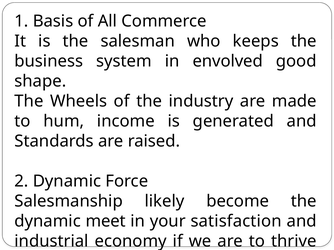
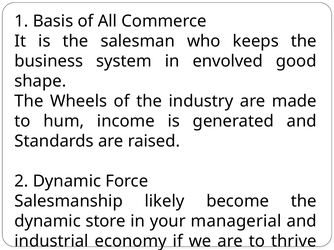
meet: meet -> store (106, 222)
satisfaction: satisfaction -> managerial (236, 222)
